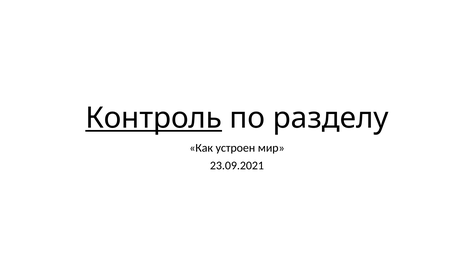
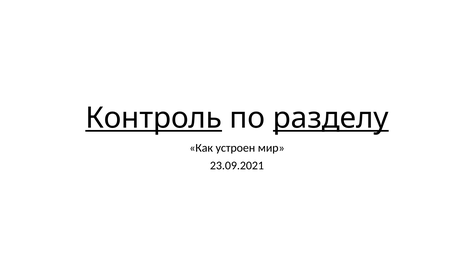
разделу underline: none -> present (331, 118)
